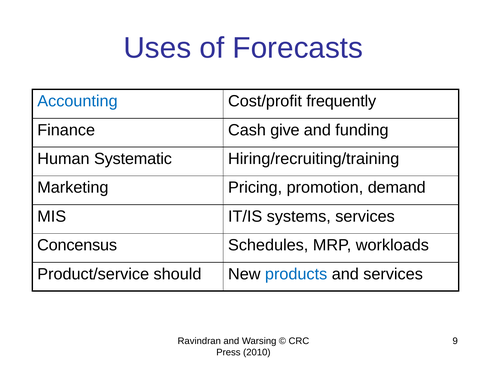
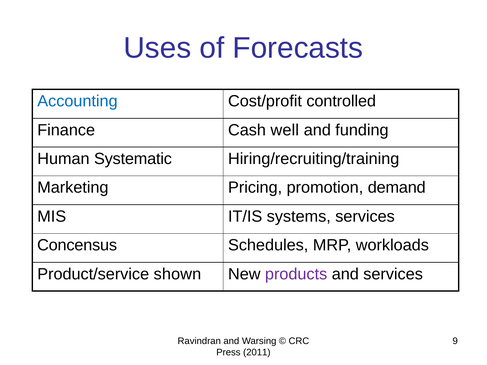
frequently: frequently -> controlled (341, 101)
give: give -> well (285, 130)
should: should -> shown (177, 274)
products colour: blue -> purple (296, 274)
2010: 2010 -> 2011 (257, 353)
